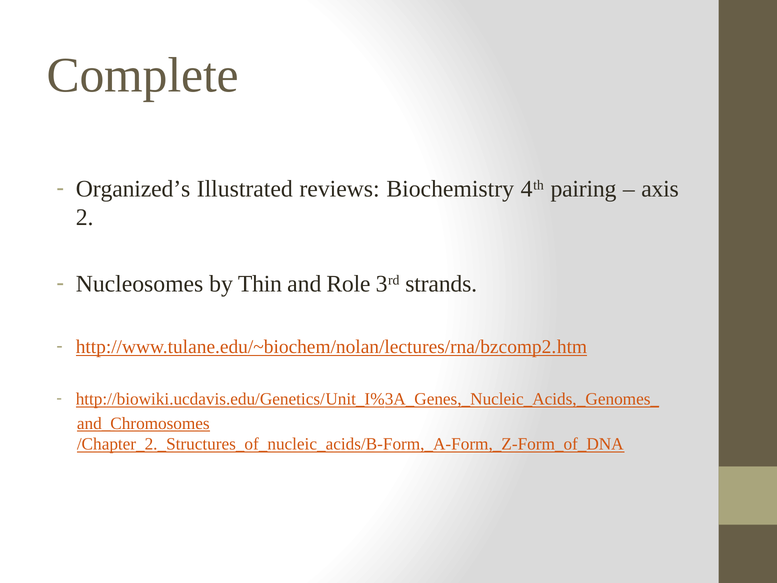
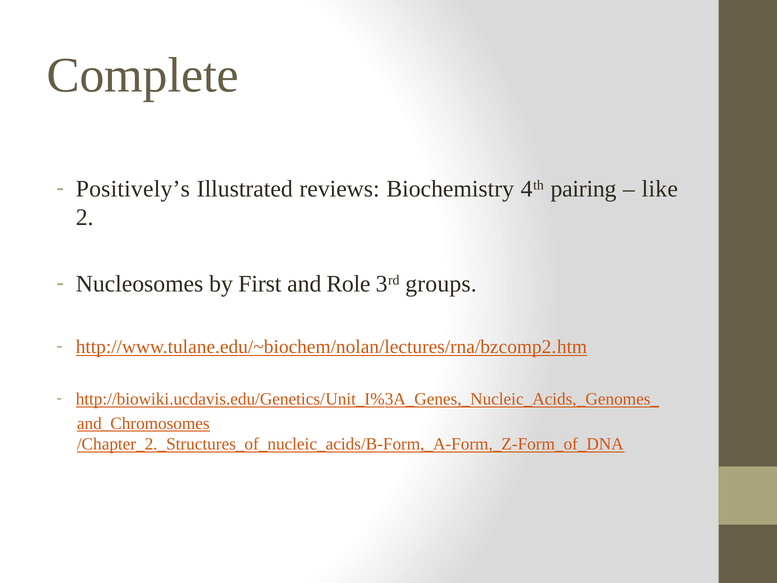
Organized’s: Organized’s -> Positively’s (133, 189)
axis: axis -> like (660, 189)
Thin: Thin -> First (260, 284)
strands: strands -> groups (441, 284)
